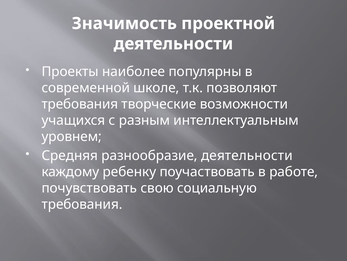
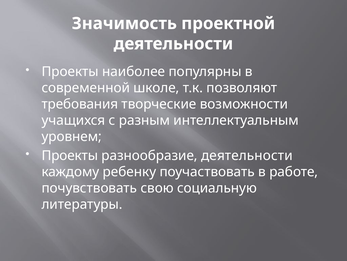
Средняя: Средняя -> Проекты (70, 155)
требования: требования -> литературы (82, 204)
